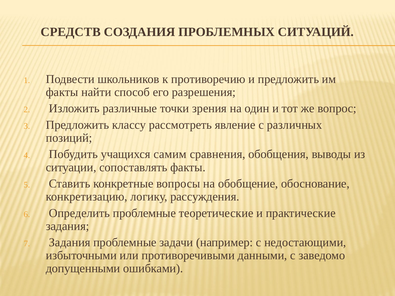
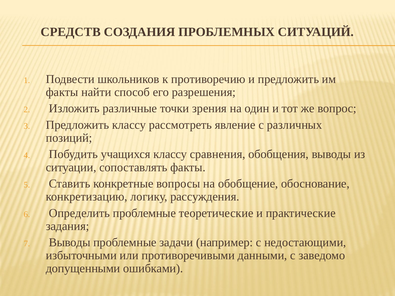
учащихся самим: самим -> классу (170, 154)
Задания: Задания -> Выводы (70, 243)
